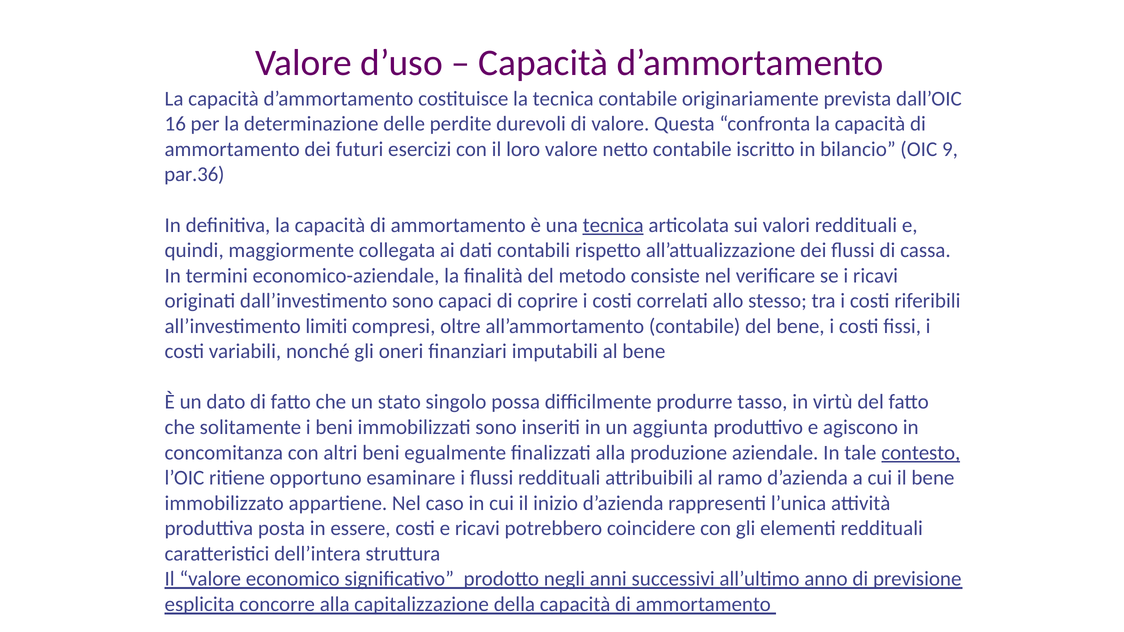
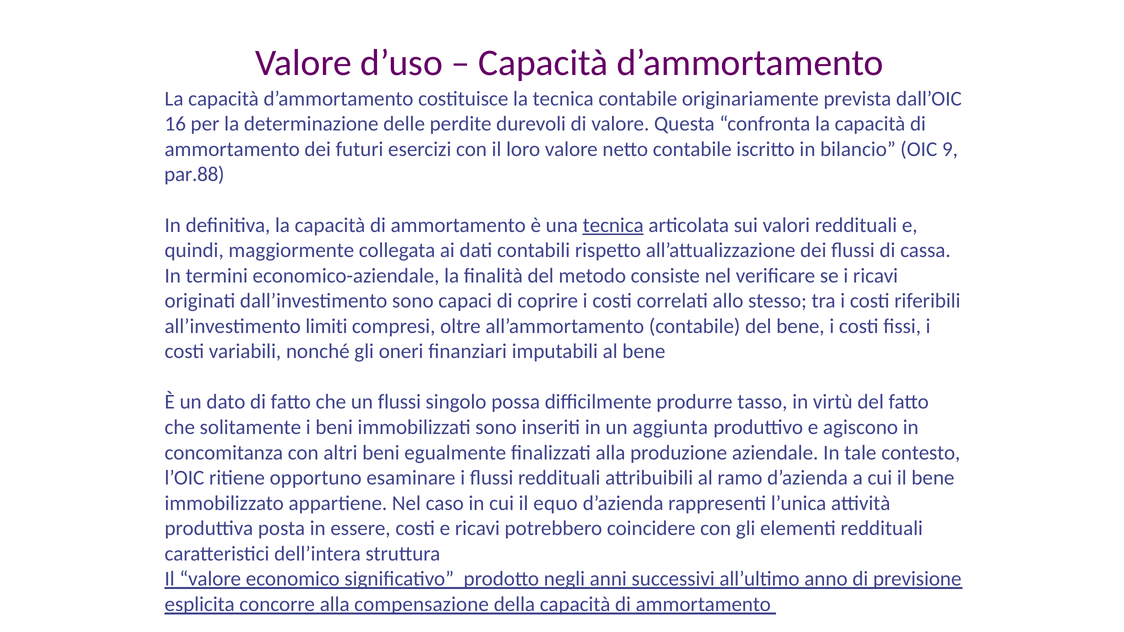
par.36: par.36 -> par.88 (194, 175)
un stato: stato -> flussi (399, 402)
contesto underline: present -> none (921, 453)
inizio: inizio -> equo (555, 503)
capitalizzazione: capitalizzazione -> compensazione (422, 605)
